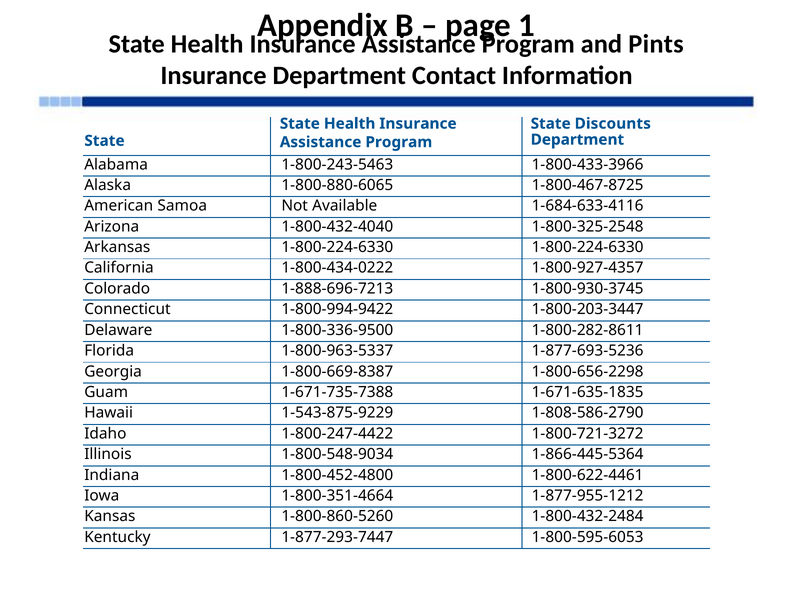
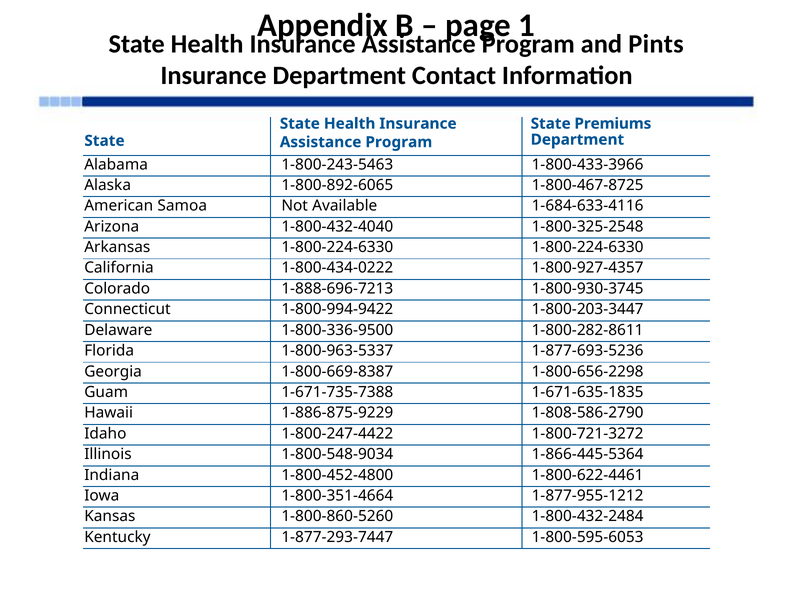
Discounts: Discounts -> Premiums (613, 124)
1-800-880-6065: 1-800-880-6065 -> 1-800-892-6065 (337, 185)
1-543-875-9229: 1-543-875-9229 -> 1-886-875-9229 (337, 413)
